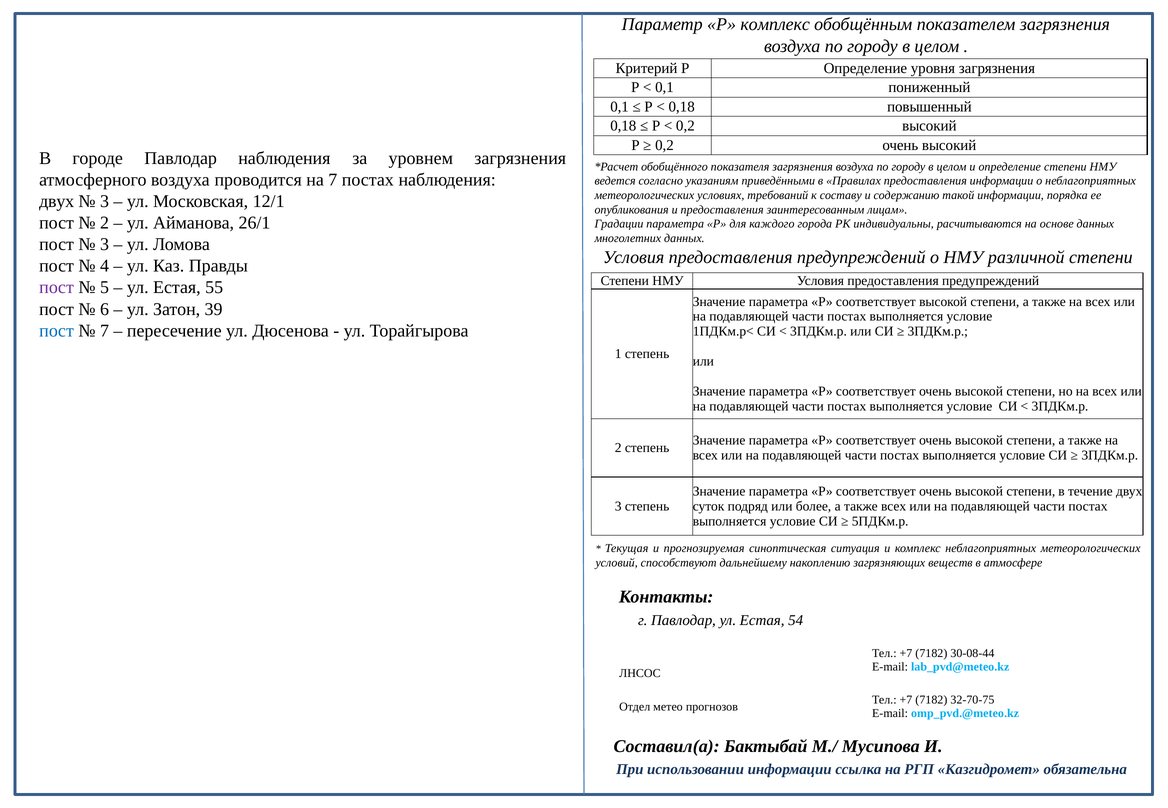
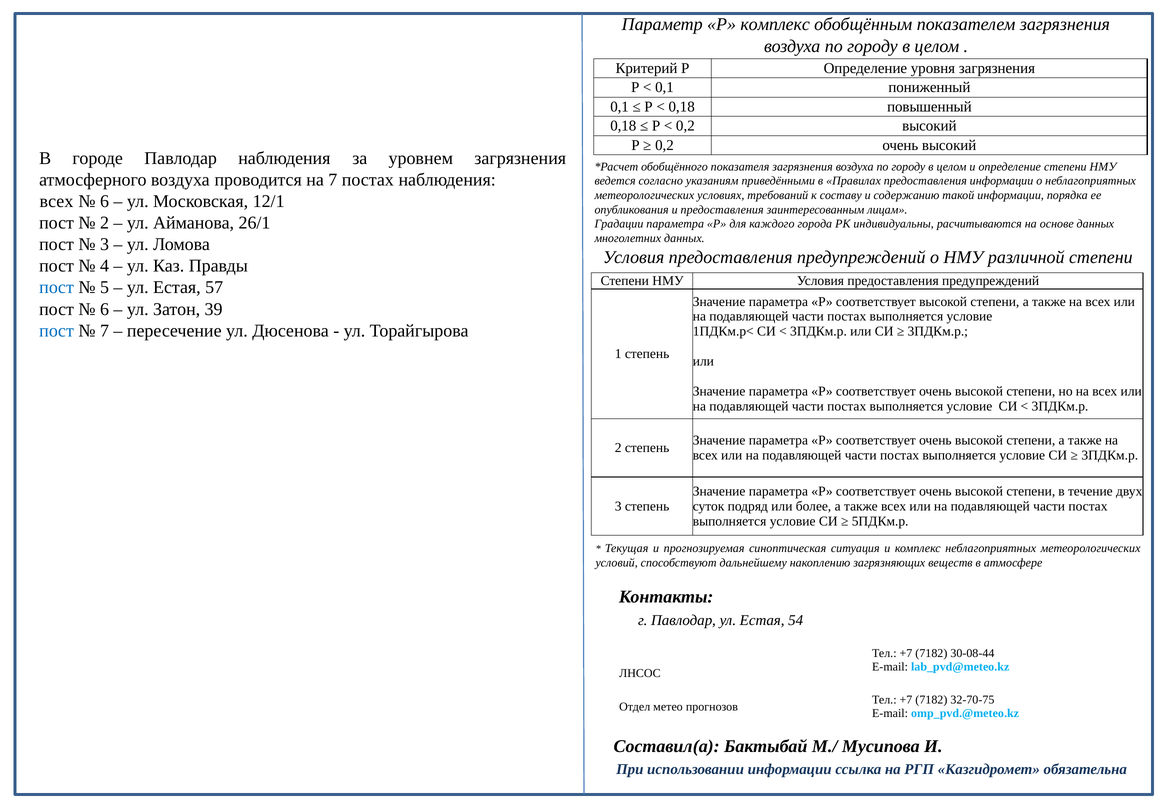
двух: двух -> всех (57, 202)
3: 3 -> 6 (105, 202)
пост colour: purple -> blue (57, 288)
55: 55 -> 57 (214, 288)
